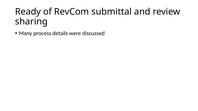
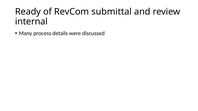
sharing: sharing -> internal (31, 22)
